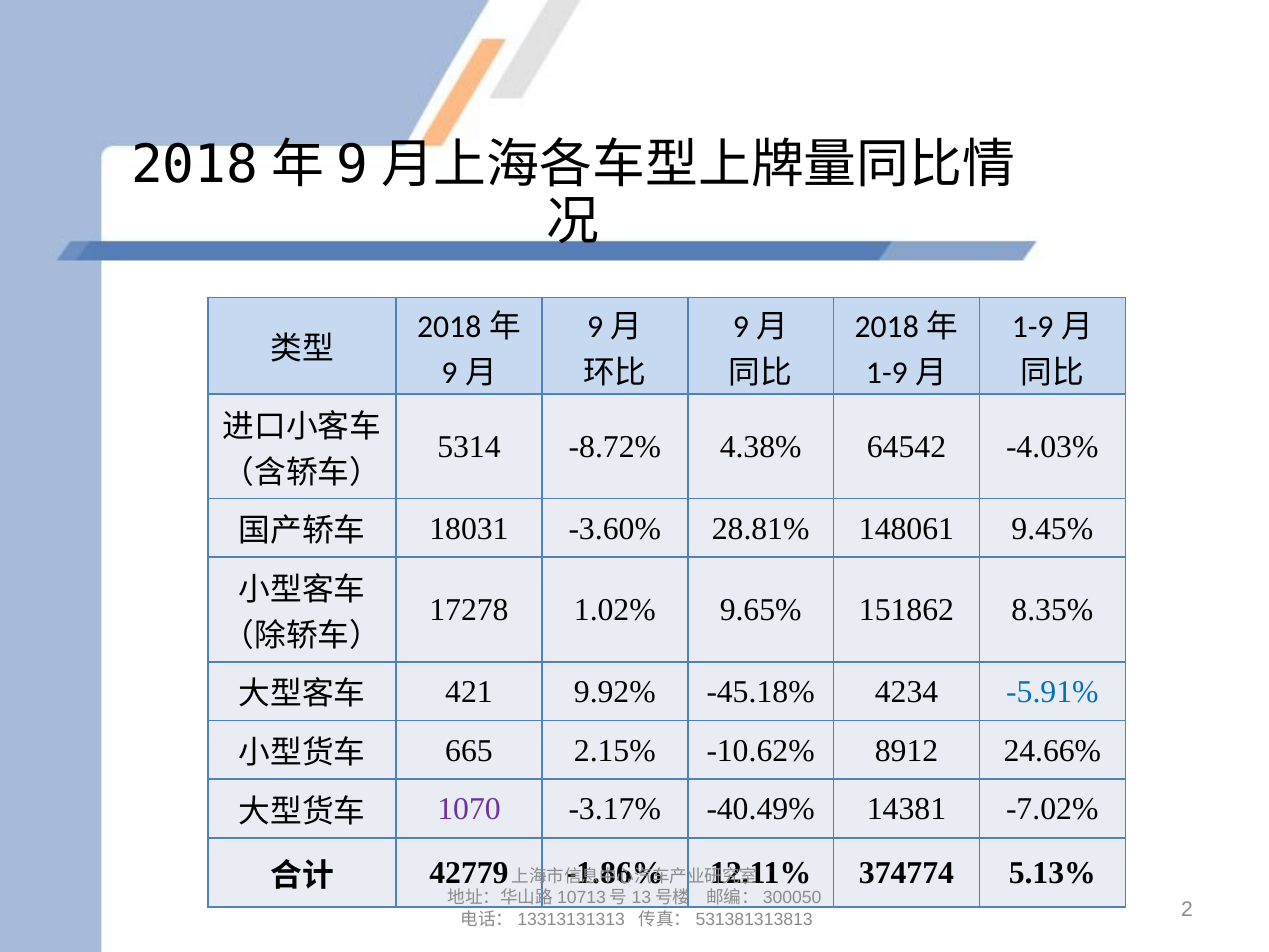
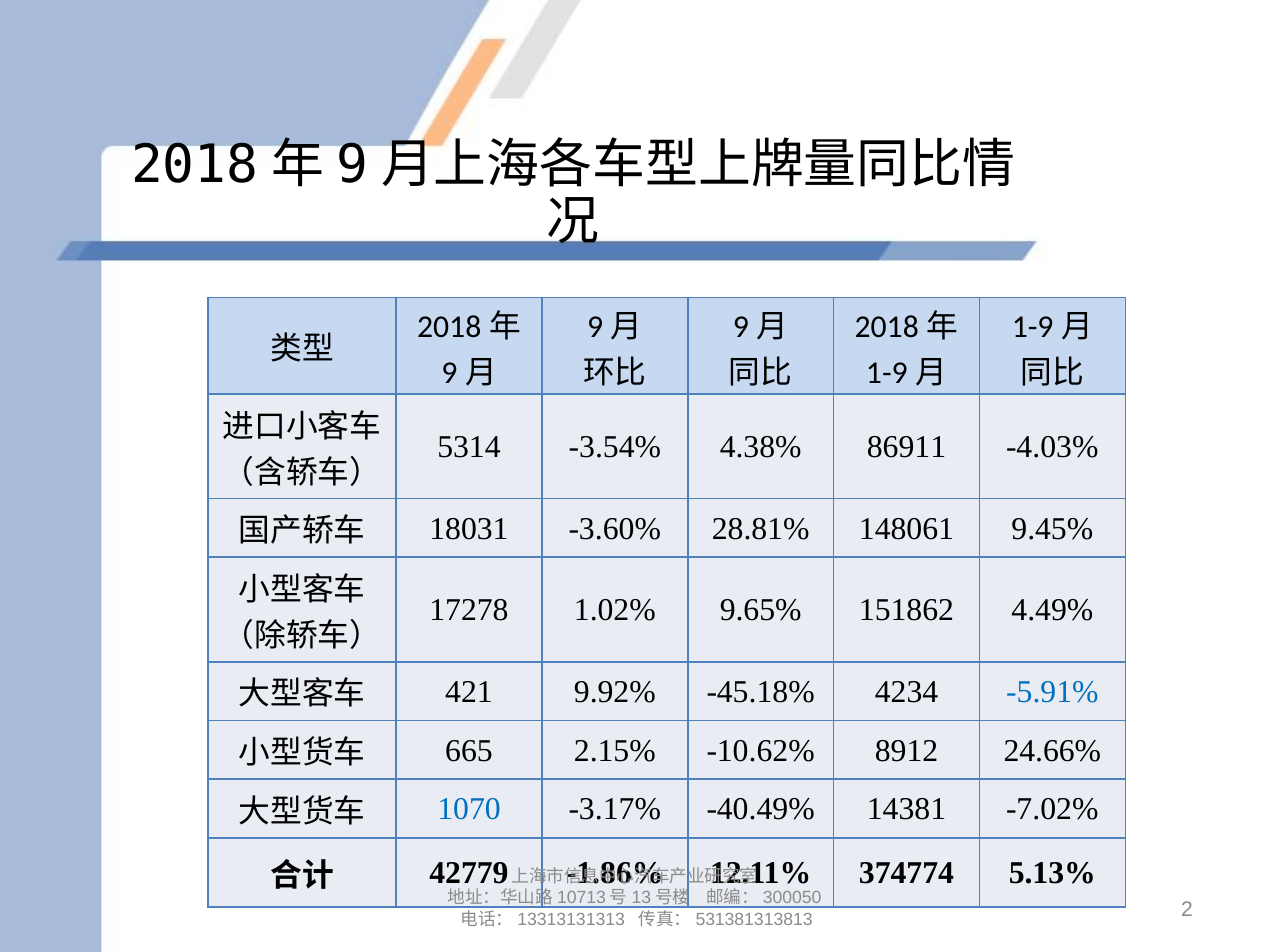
-8.72%: -8.72% -> -3.54% (615, 447)
64542: 64542 -> 86911 (906, 447)
8.35%: 8.35% -> 4.49% (1052, 610)
1070 colour: purple -> blue (469, 809)
